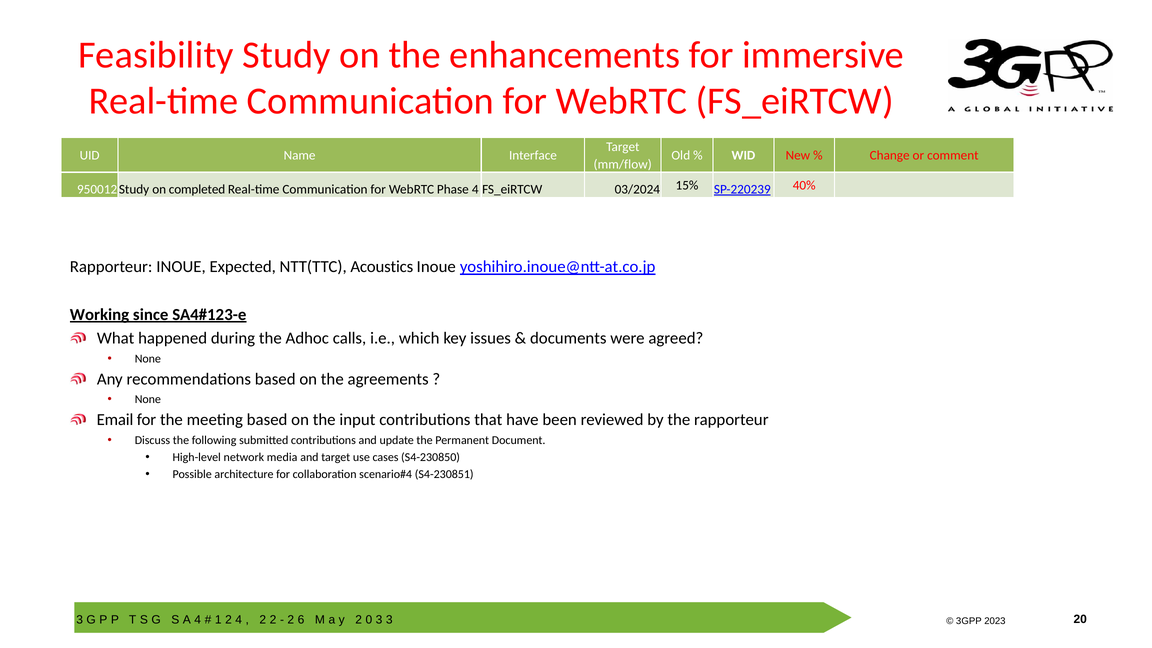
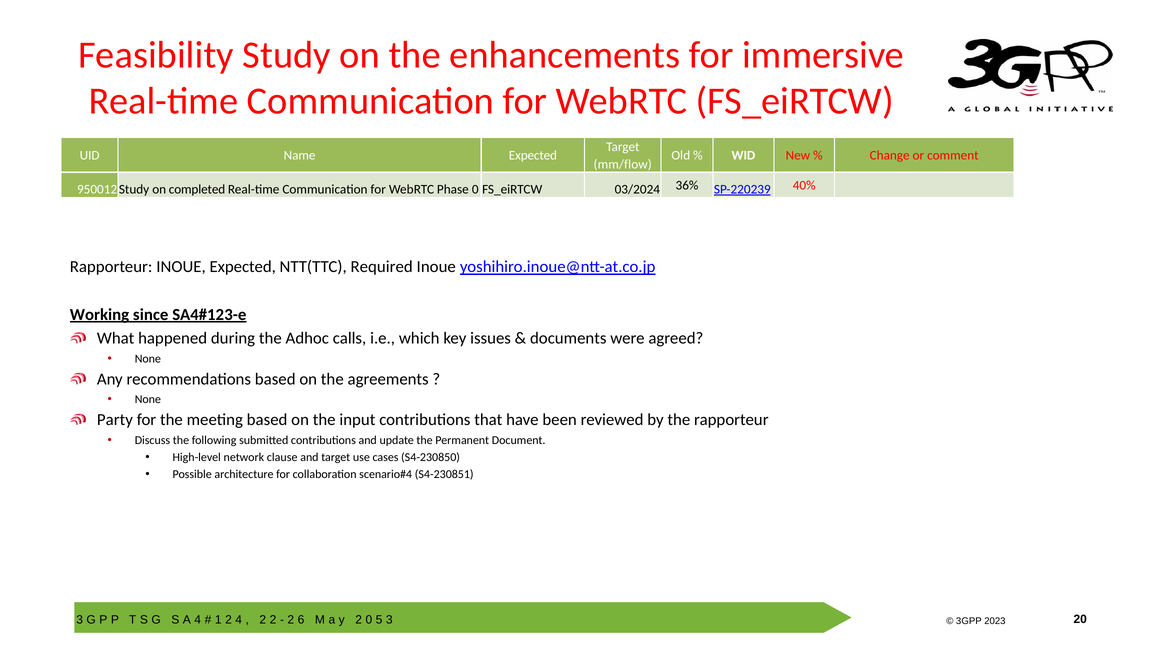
Name Interface: Interface -> Expected (533, 156)
Phase 4: 4 -> 0 (475, 189)
15%: 15% -> 36% (687, 186)
Acoustics: Acoustics -> Required (382, 267)
Email: Email -> Party (115, 420)
media: media -> clause (282, 457)
3: 3 -> 5 (379, 620)
